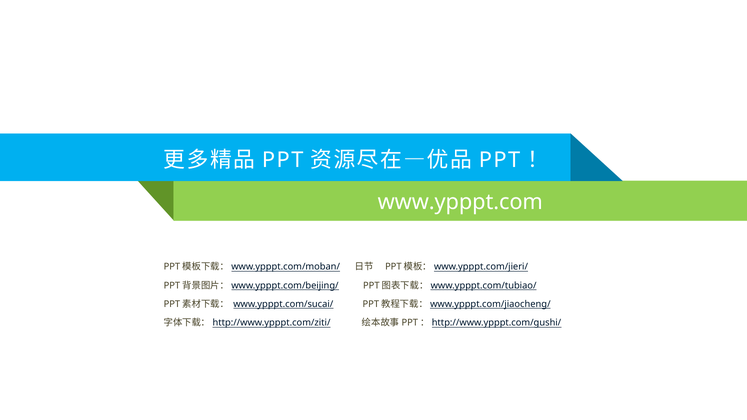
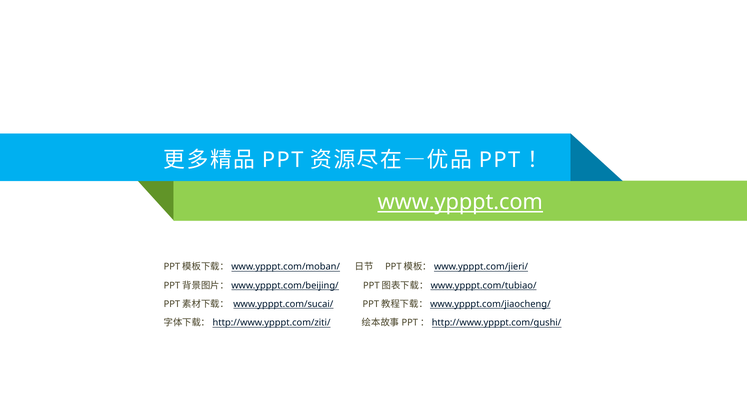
www.ypppt.com underline: none -> present (460, 202)
